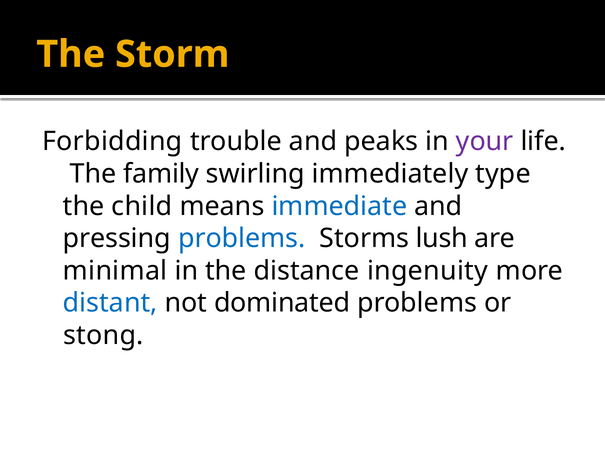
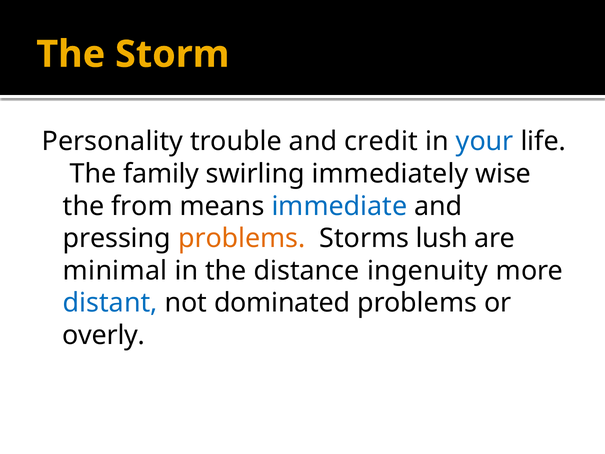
Forbidding: Forbidding -> Personality (112, 142)
peaks: peaks -> credit (381, 142)
your colour: purple -> blue (485, 142)
type: type -> wise (503, 174)
child: child -> from (142, 206)
problems colour: blue -> orange (242, 238)
stong: stong -> overly (104, 335)
